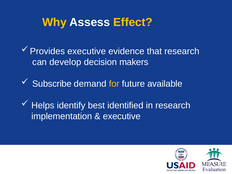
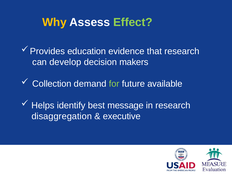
Effect colour: yellow -> light green (133, 22)
executive: executive -> education (87, 51)
Subscribe: Subscribe -> Collection (52, 84)
for colour: yellow -> light green (114, 84)
identified: identified -> message (126, 105)
implementation: implementation -> disaggregation (62, 116)
